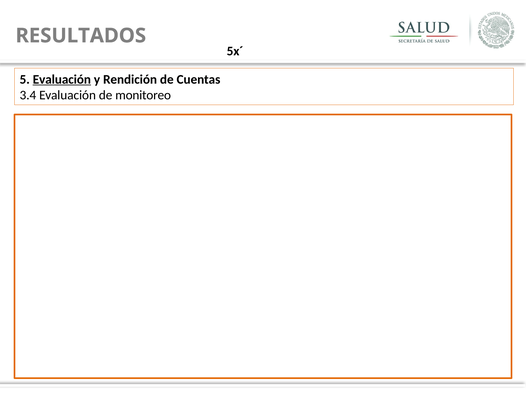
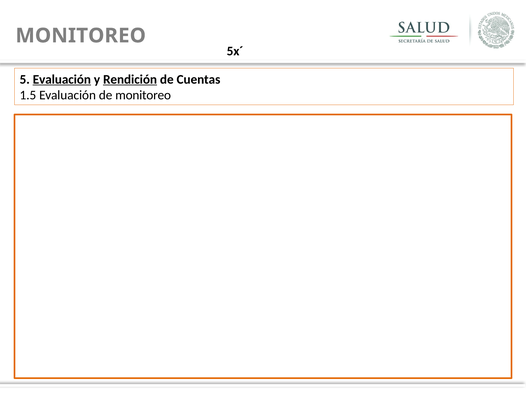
RESULTADOS: RESULTADOS -> MONITOREO (81, 36)
Rendición underline: none -> present (130, 79)
3.4: 3.4 -> 1.5 (28, 95)
